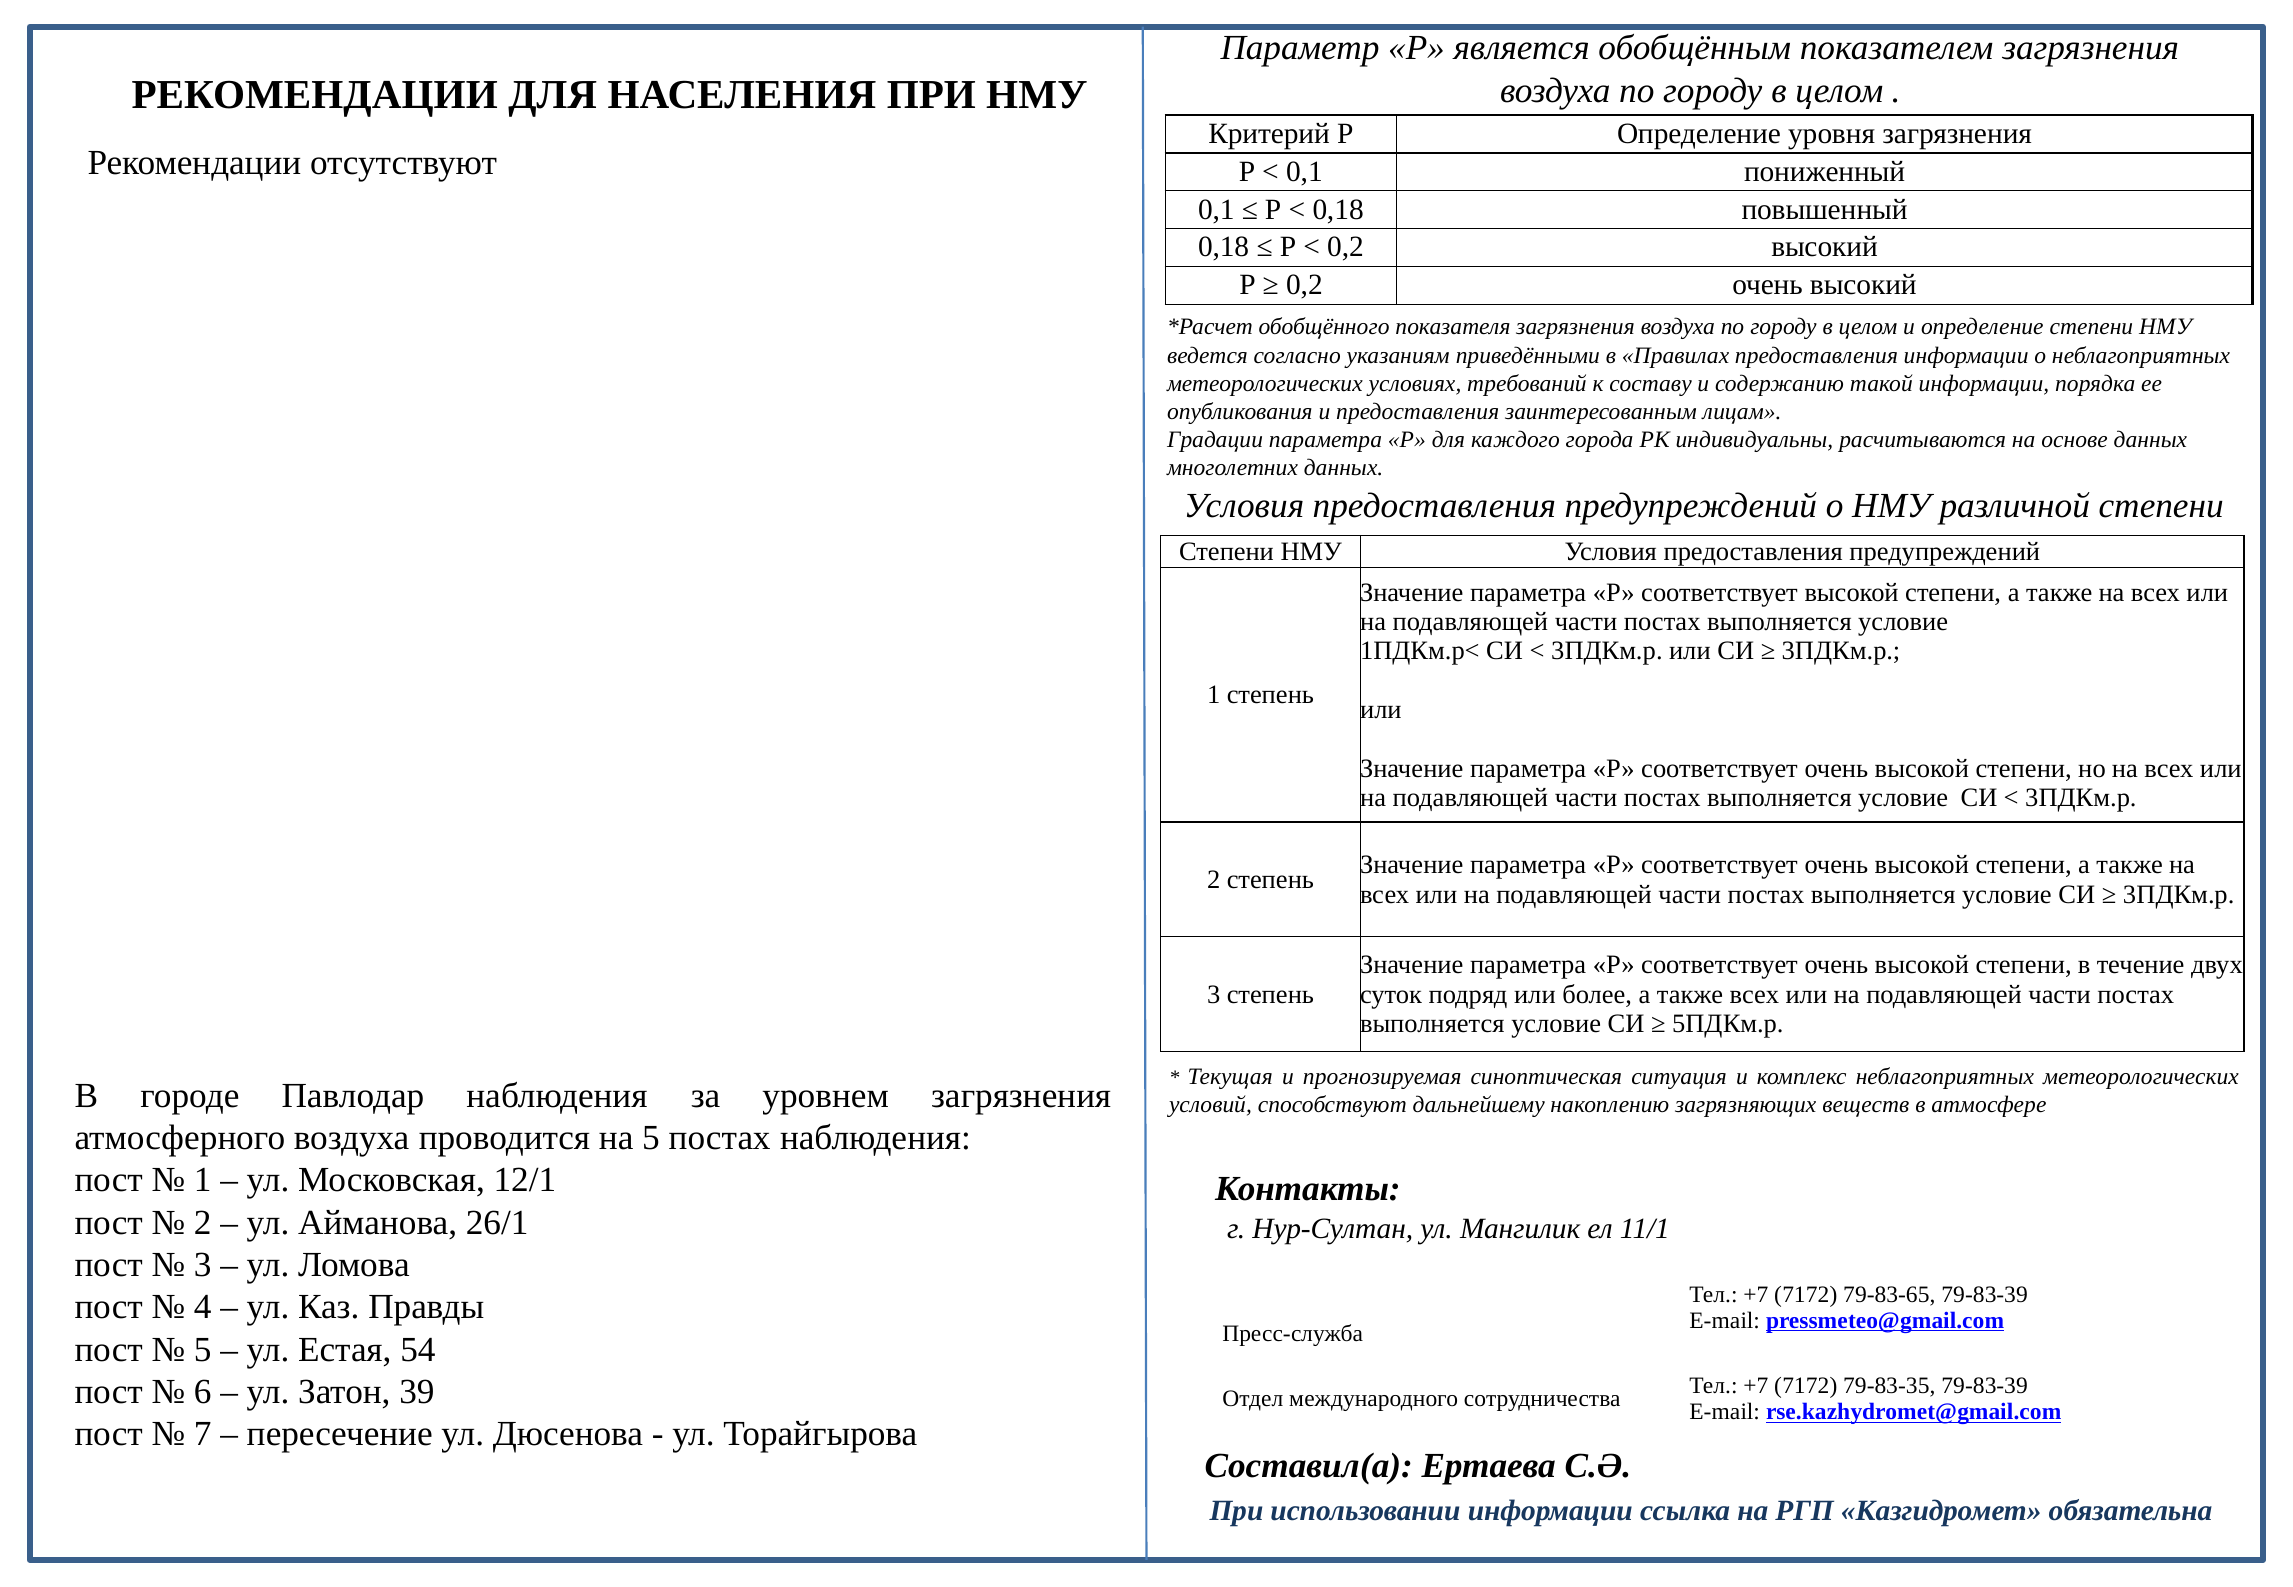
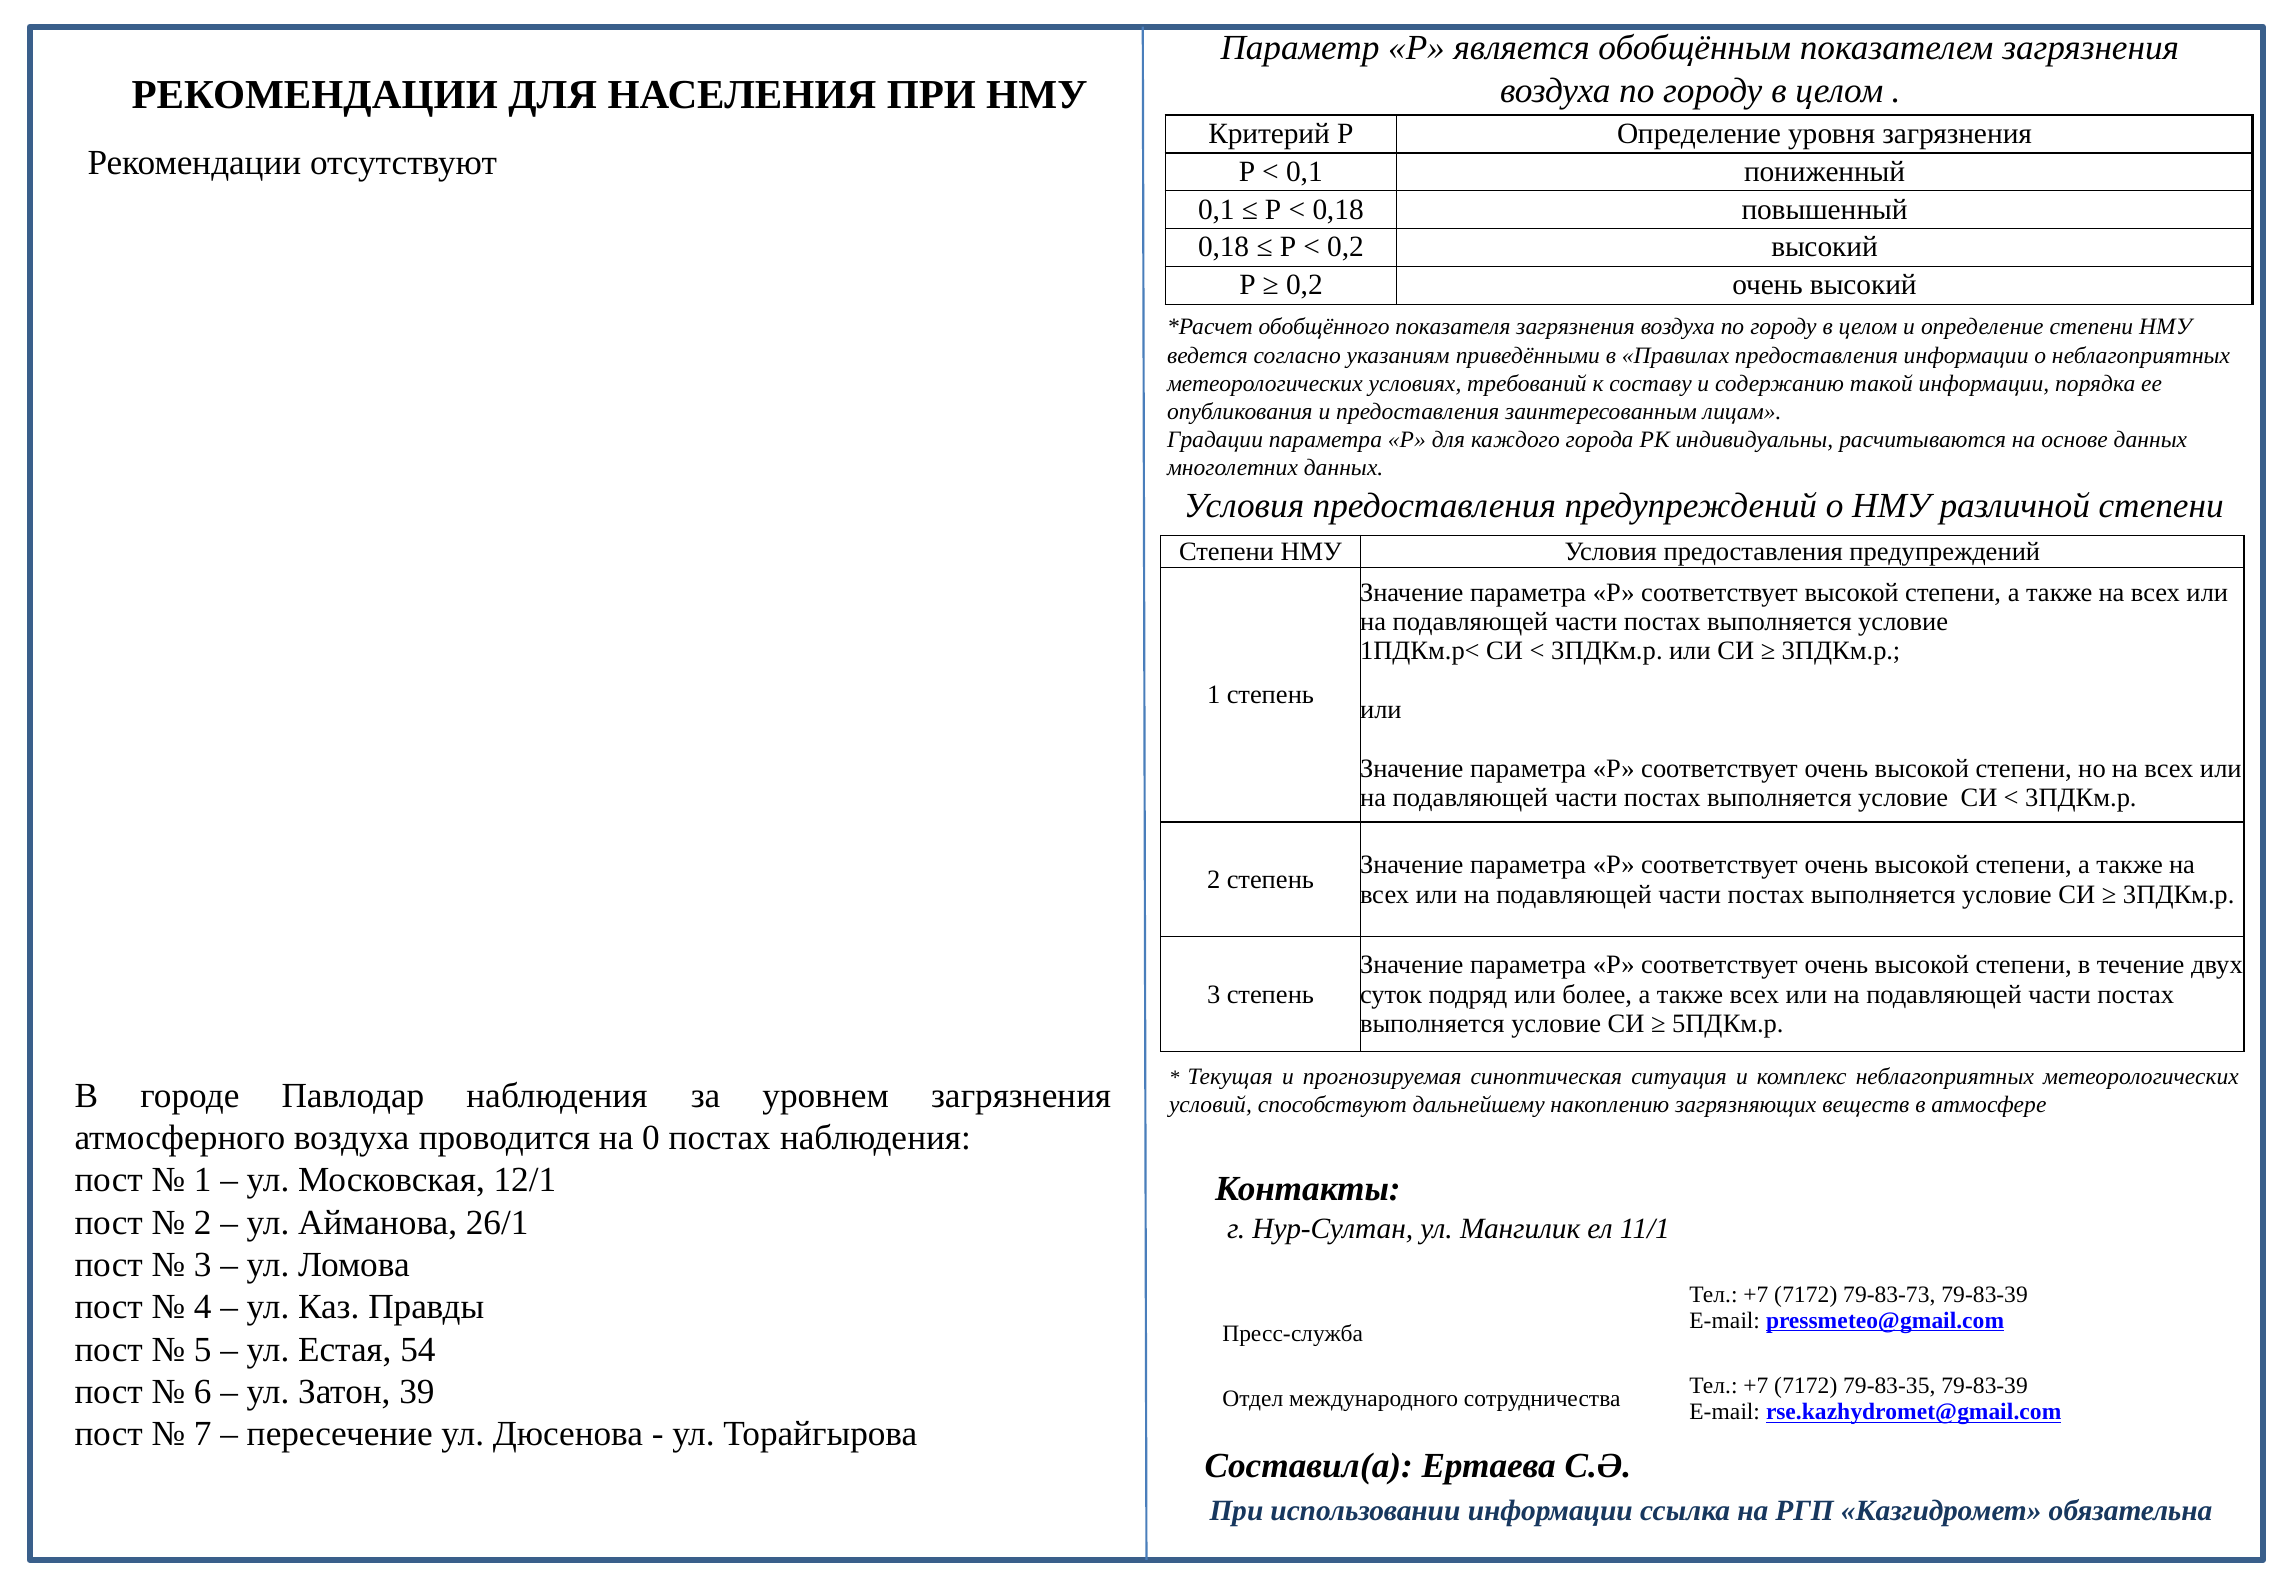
на 5: 5 -> 0 (651, 1138)
79-83-65: 79-83-65 -> 79-83-73 (1889, 1295)
